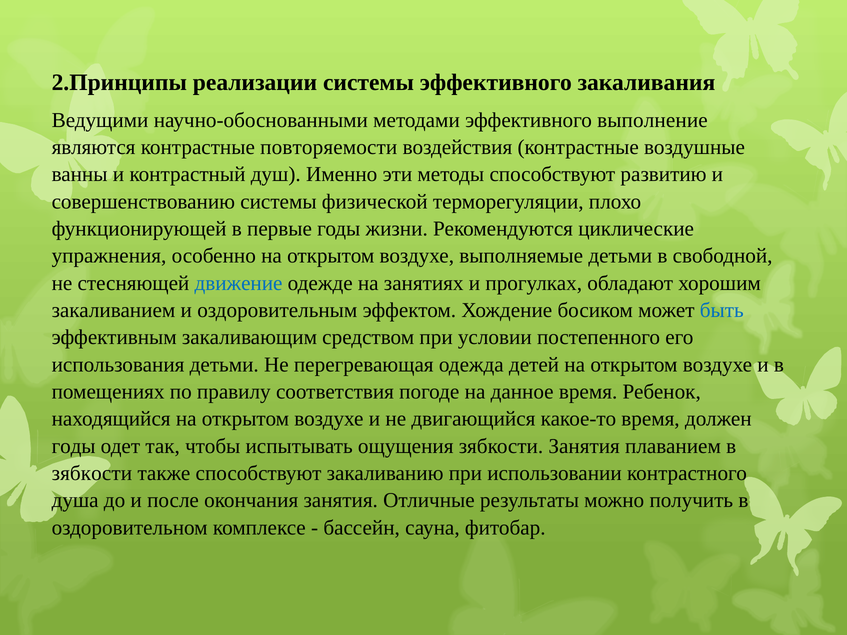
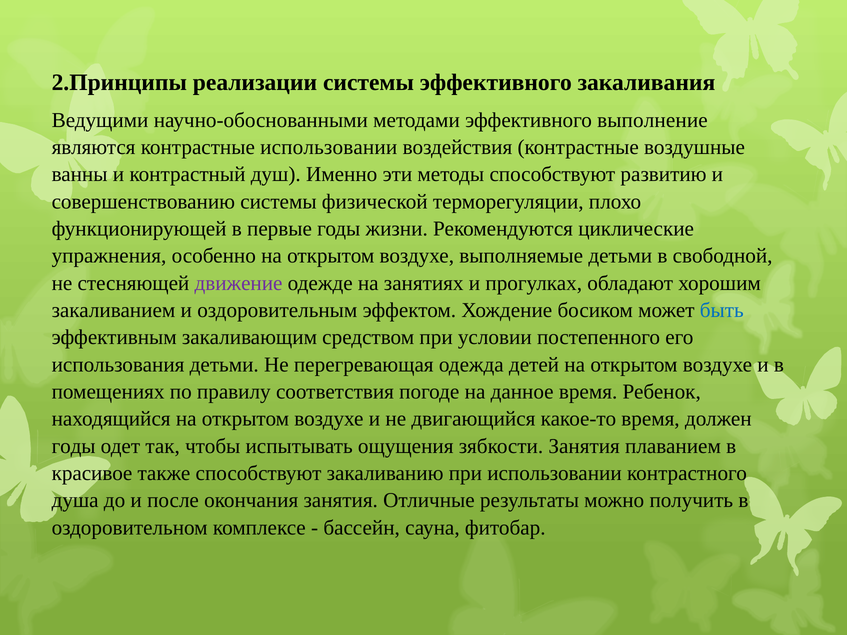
контрастные повторяемости: повторяемости -> использовании (329, 147)
движение colour: blue -> purple (239, 283)
зябкости: зябкости -> красивое (92, 473)
